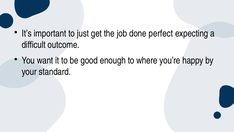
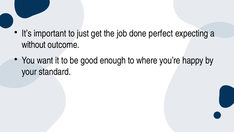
difficult: difficult -> without (34, 45)
